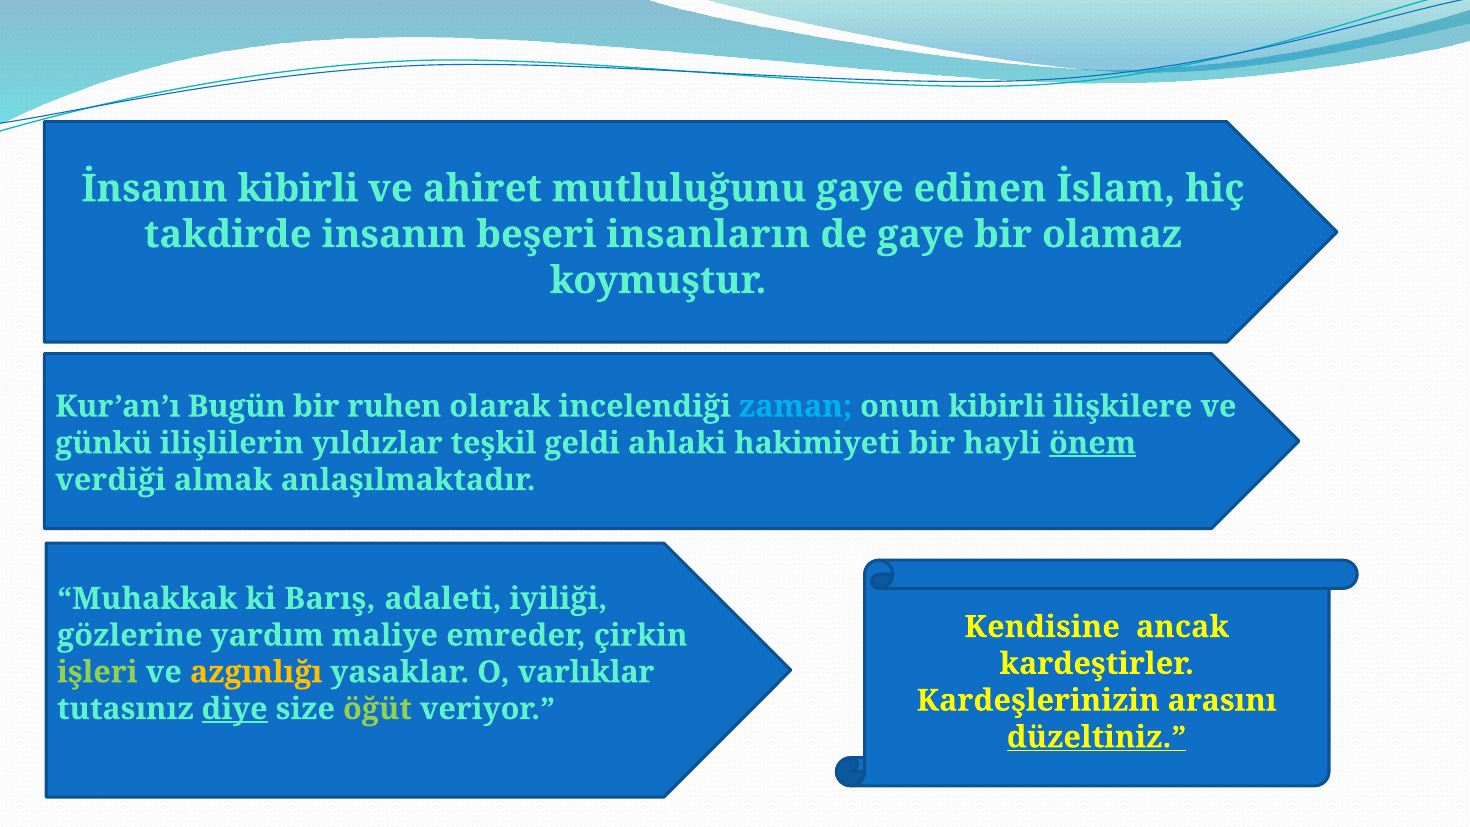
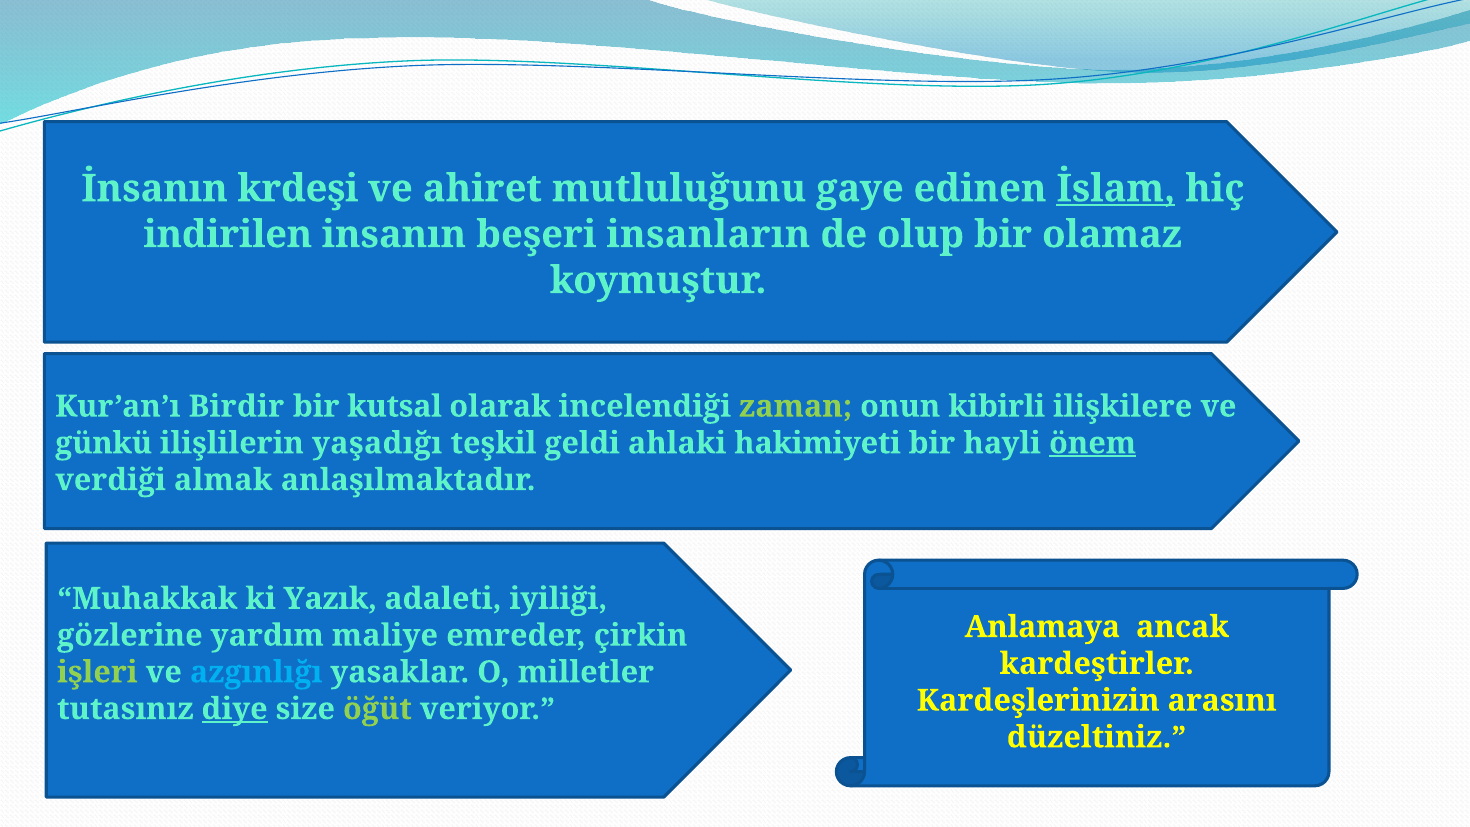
İnsanın kibirli: kibirli -> krdeşi (298, 189)
İslam underline: none -> present (1116, 189)
takdirde: takdirde -> indirilen (228, 235)
de gaye: gaye -> olup (921, 235)
Bugün: Bugün -> Birdir (236, 406)
ruhen: ruhen -> kutsal (395, 406)
zaman colour: light blue -> light green (796, 406)
yıldızlar: yıldızlar -> yaşadığı (377, 443)
Barış: Barış -> Yazık (330, 599)
Kendisine: Kendisine -> Anlamaya (1042, 627)
azgınlığı colour: yellow -> light blue (256, 672)
varlıklar: varlıklar -> milletler (586, 672)
düzeltiniz underline: present -> none (1097, 737)
